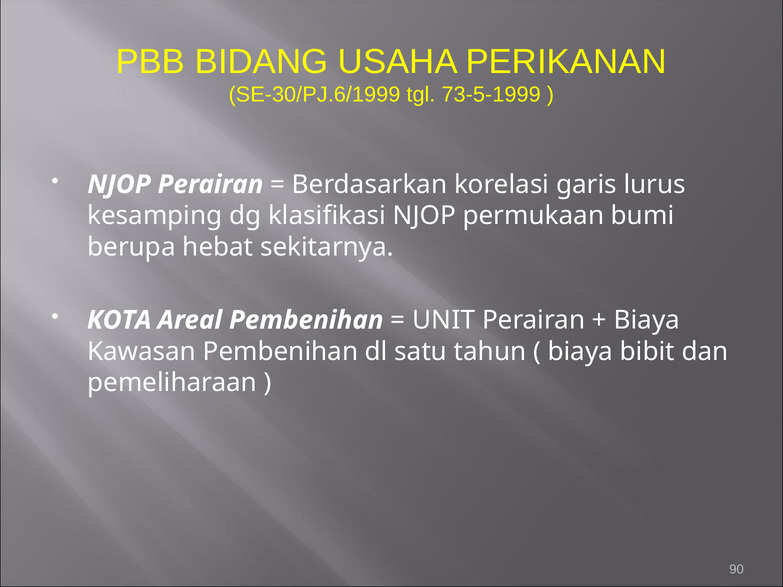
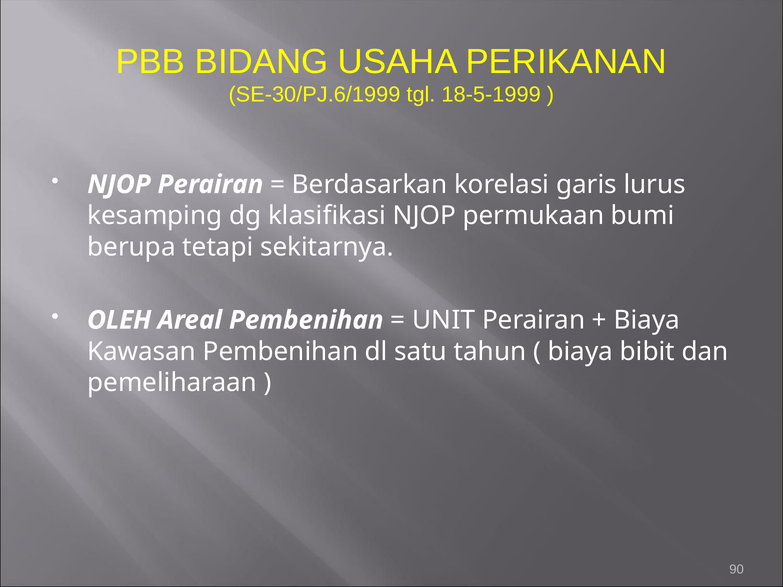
73-5-1999: 73-5-1999 -> 18-5-1999 (491, 95)
hebat: hebat -> tetapi (218, 247)
KOTA: KOTA -> OLEH (119, 320)
